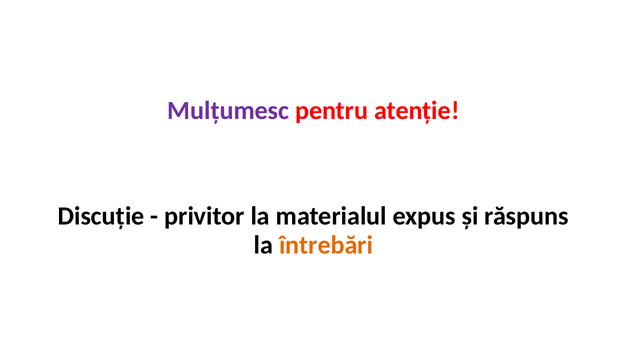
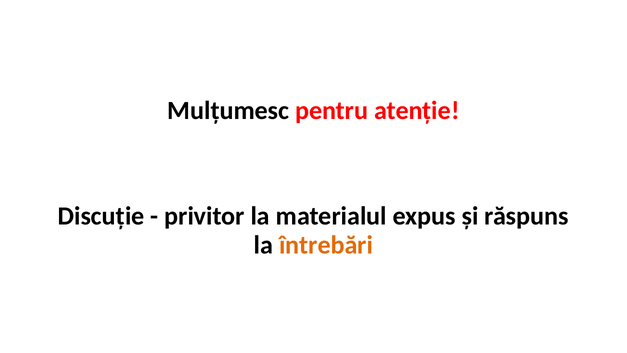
Mulţumesc colour: purple -> black (228, 111)
